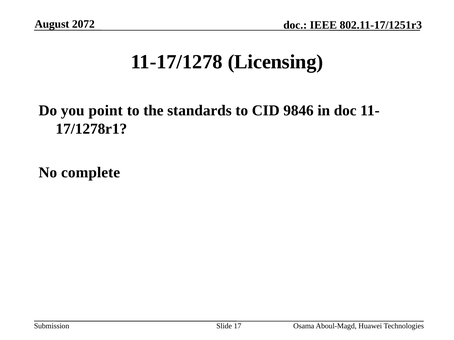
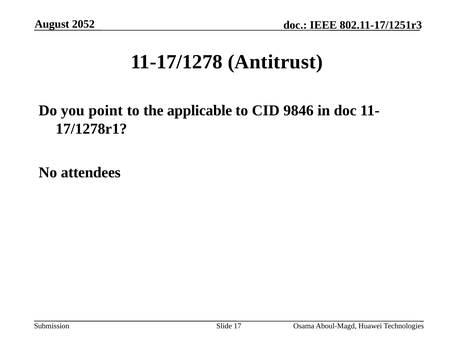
2072: 2072 -> 2052 (83, 24)
Licensing: Licensing -> Antitrust (275, 62)
standards: standards -> applicable (200, 111)
complete: complete -> attendees (91, 173)
